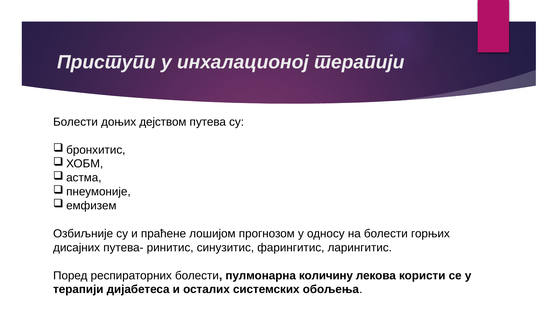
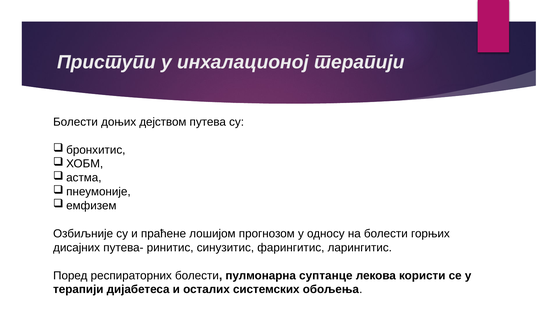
количину: количину -> суптанце (326, 275)
